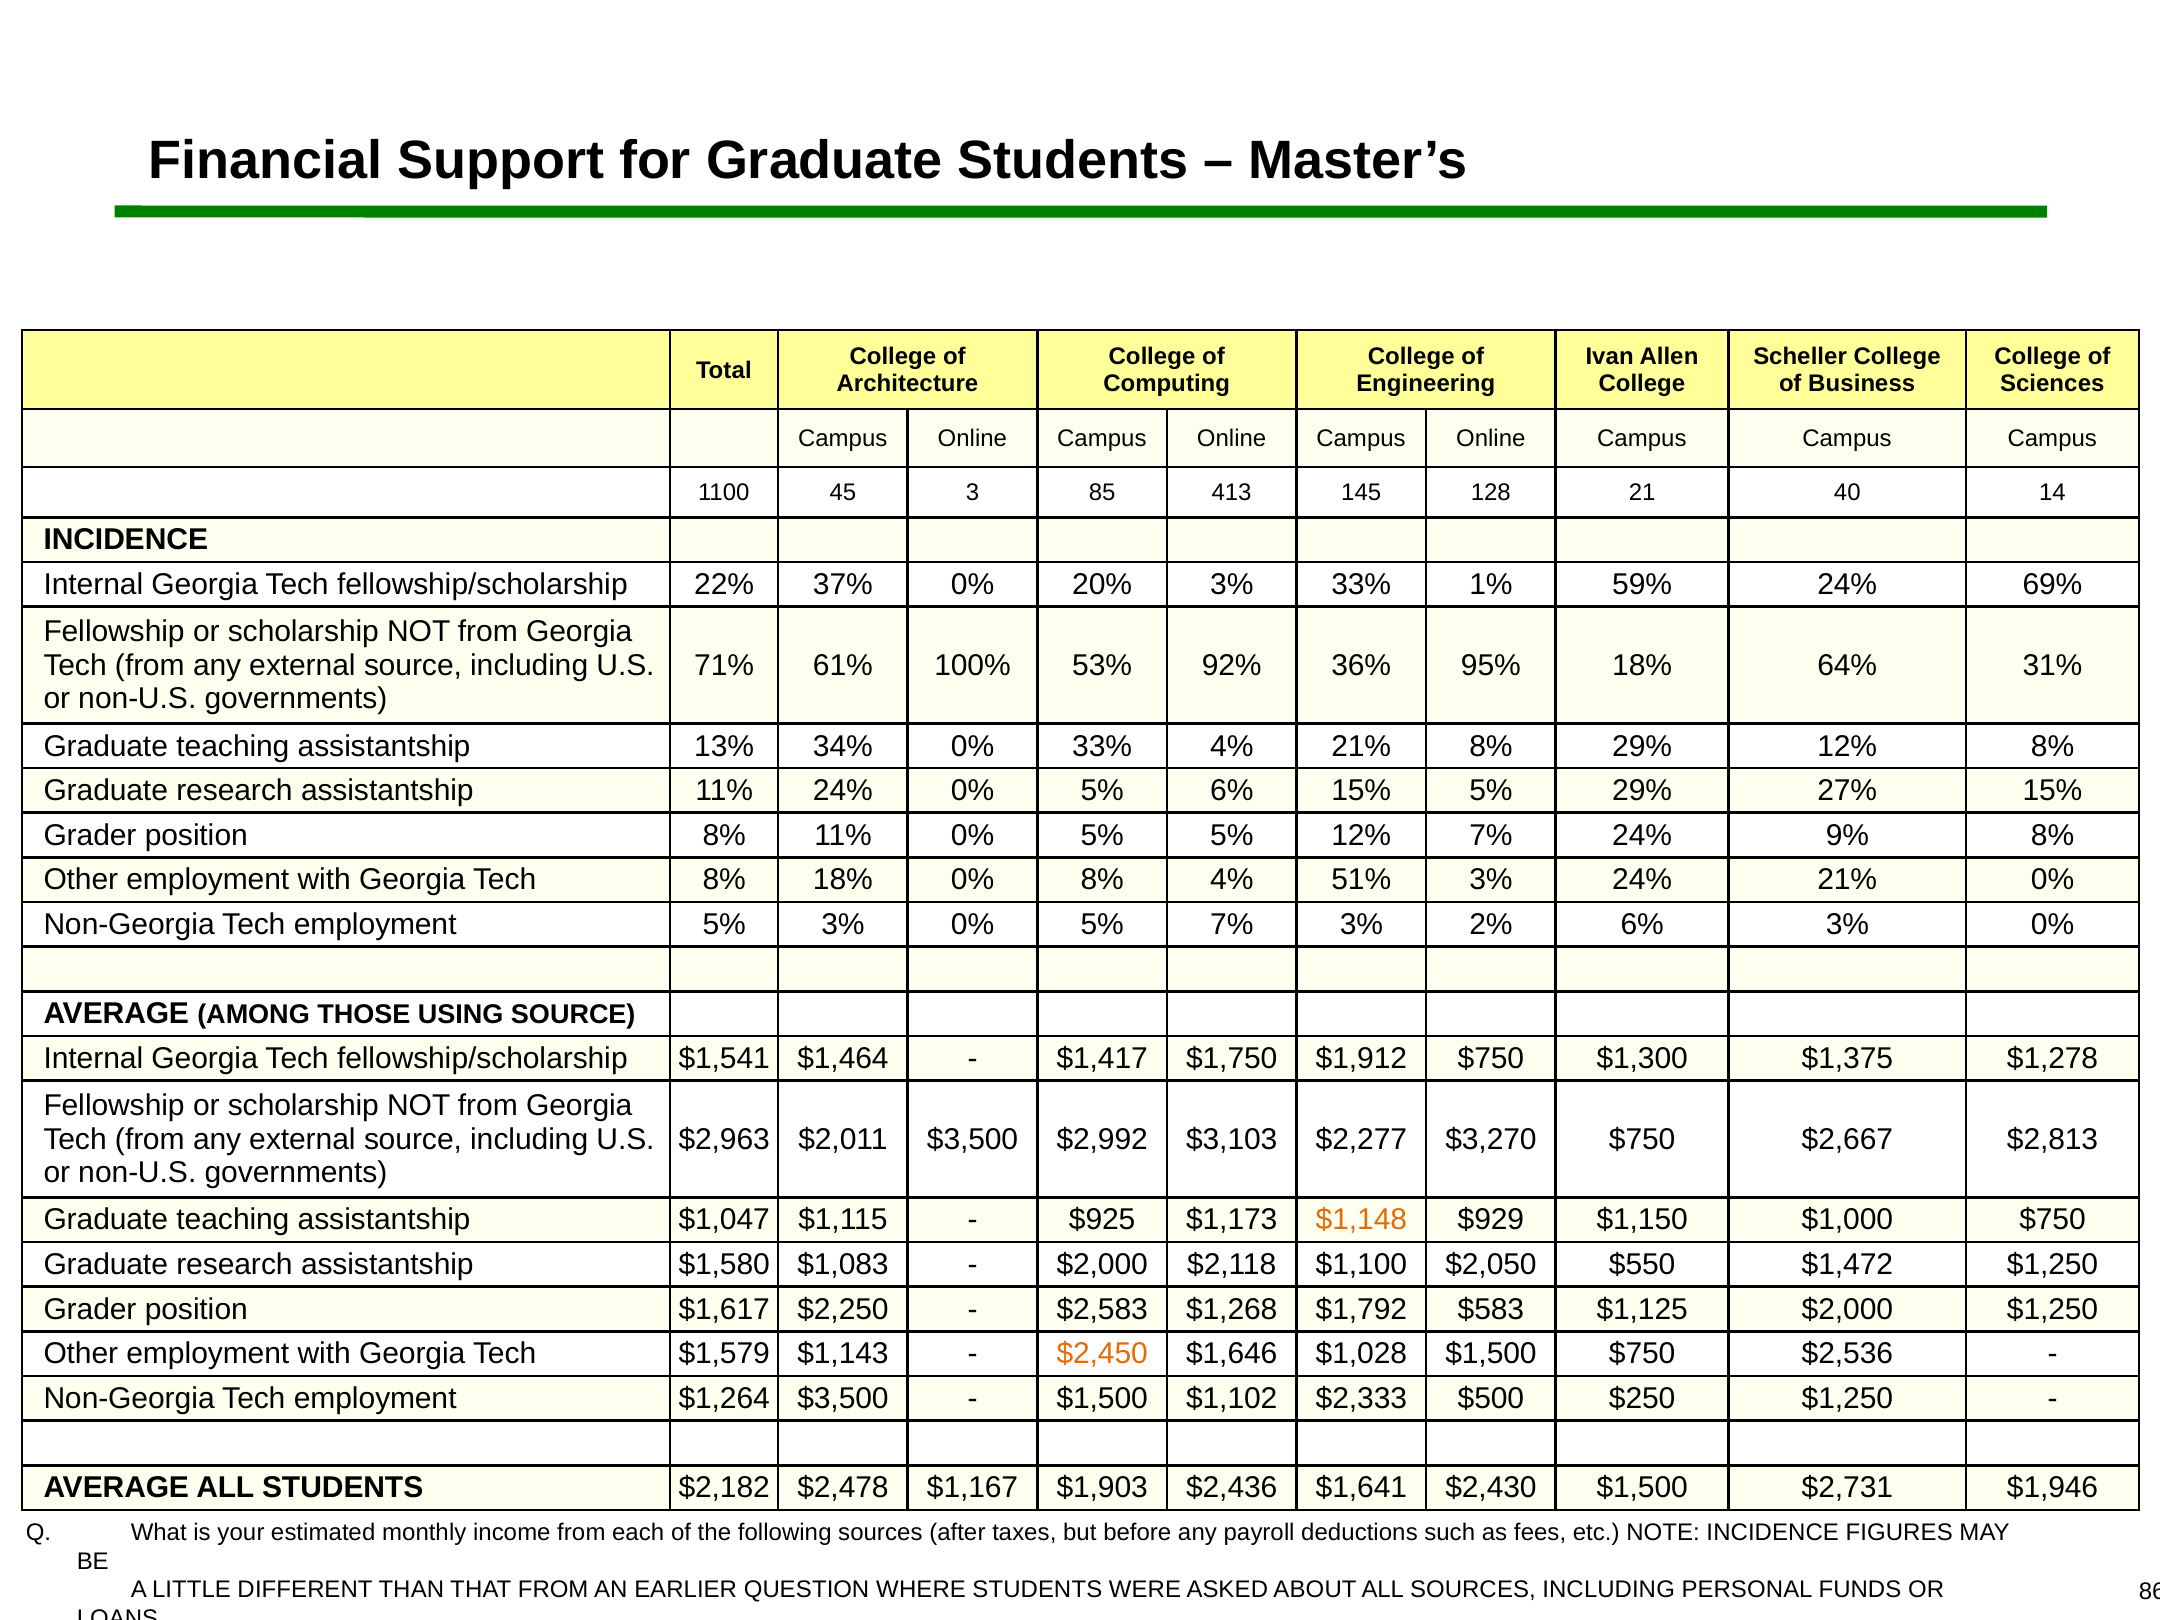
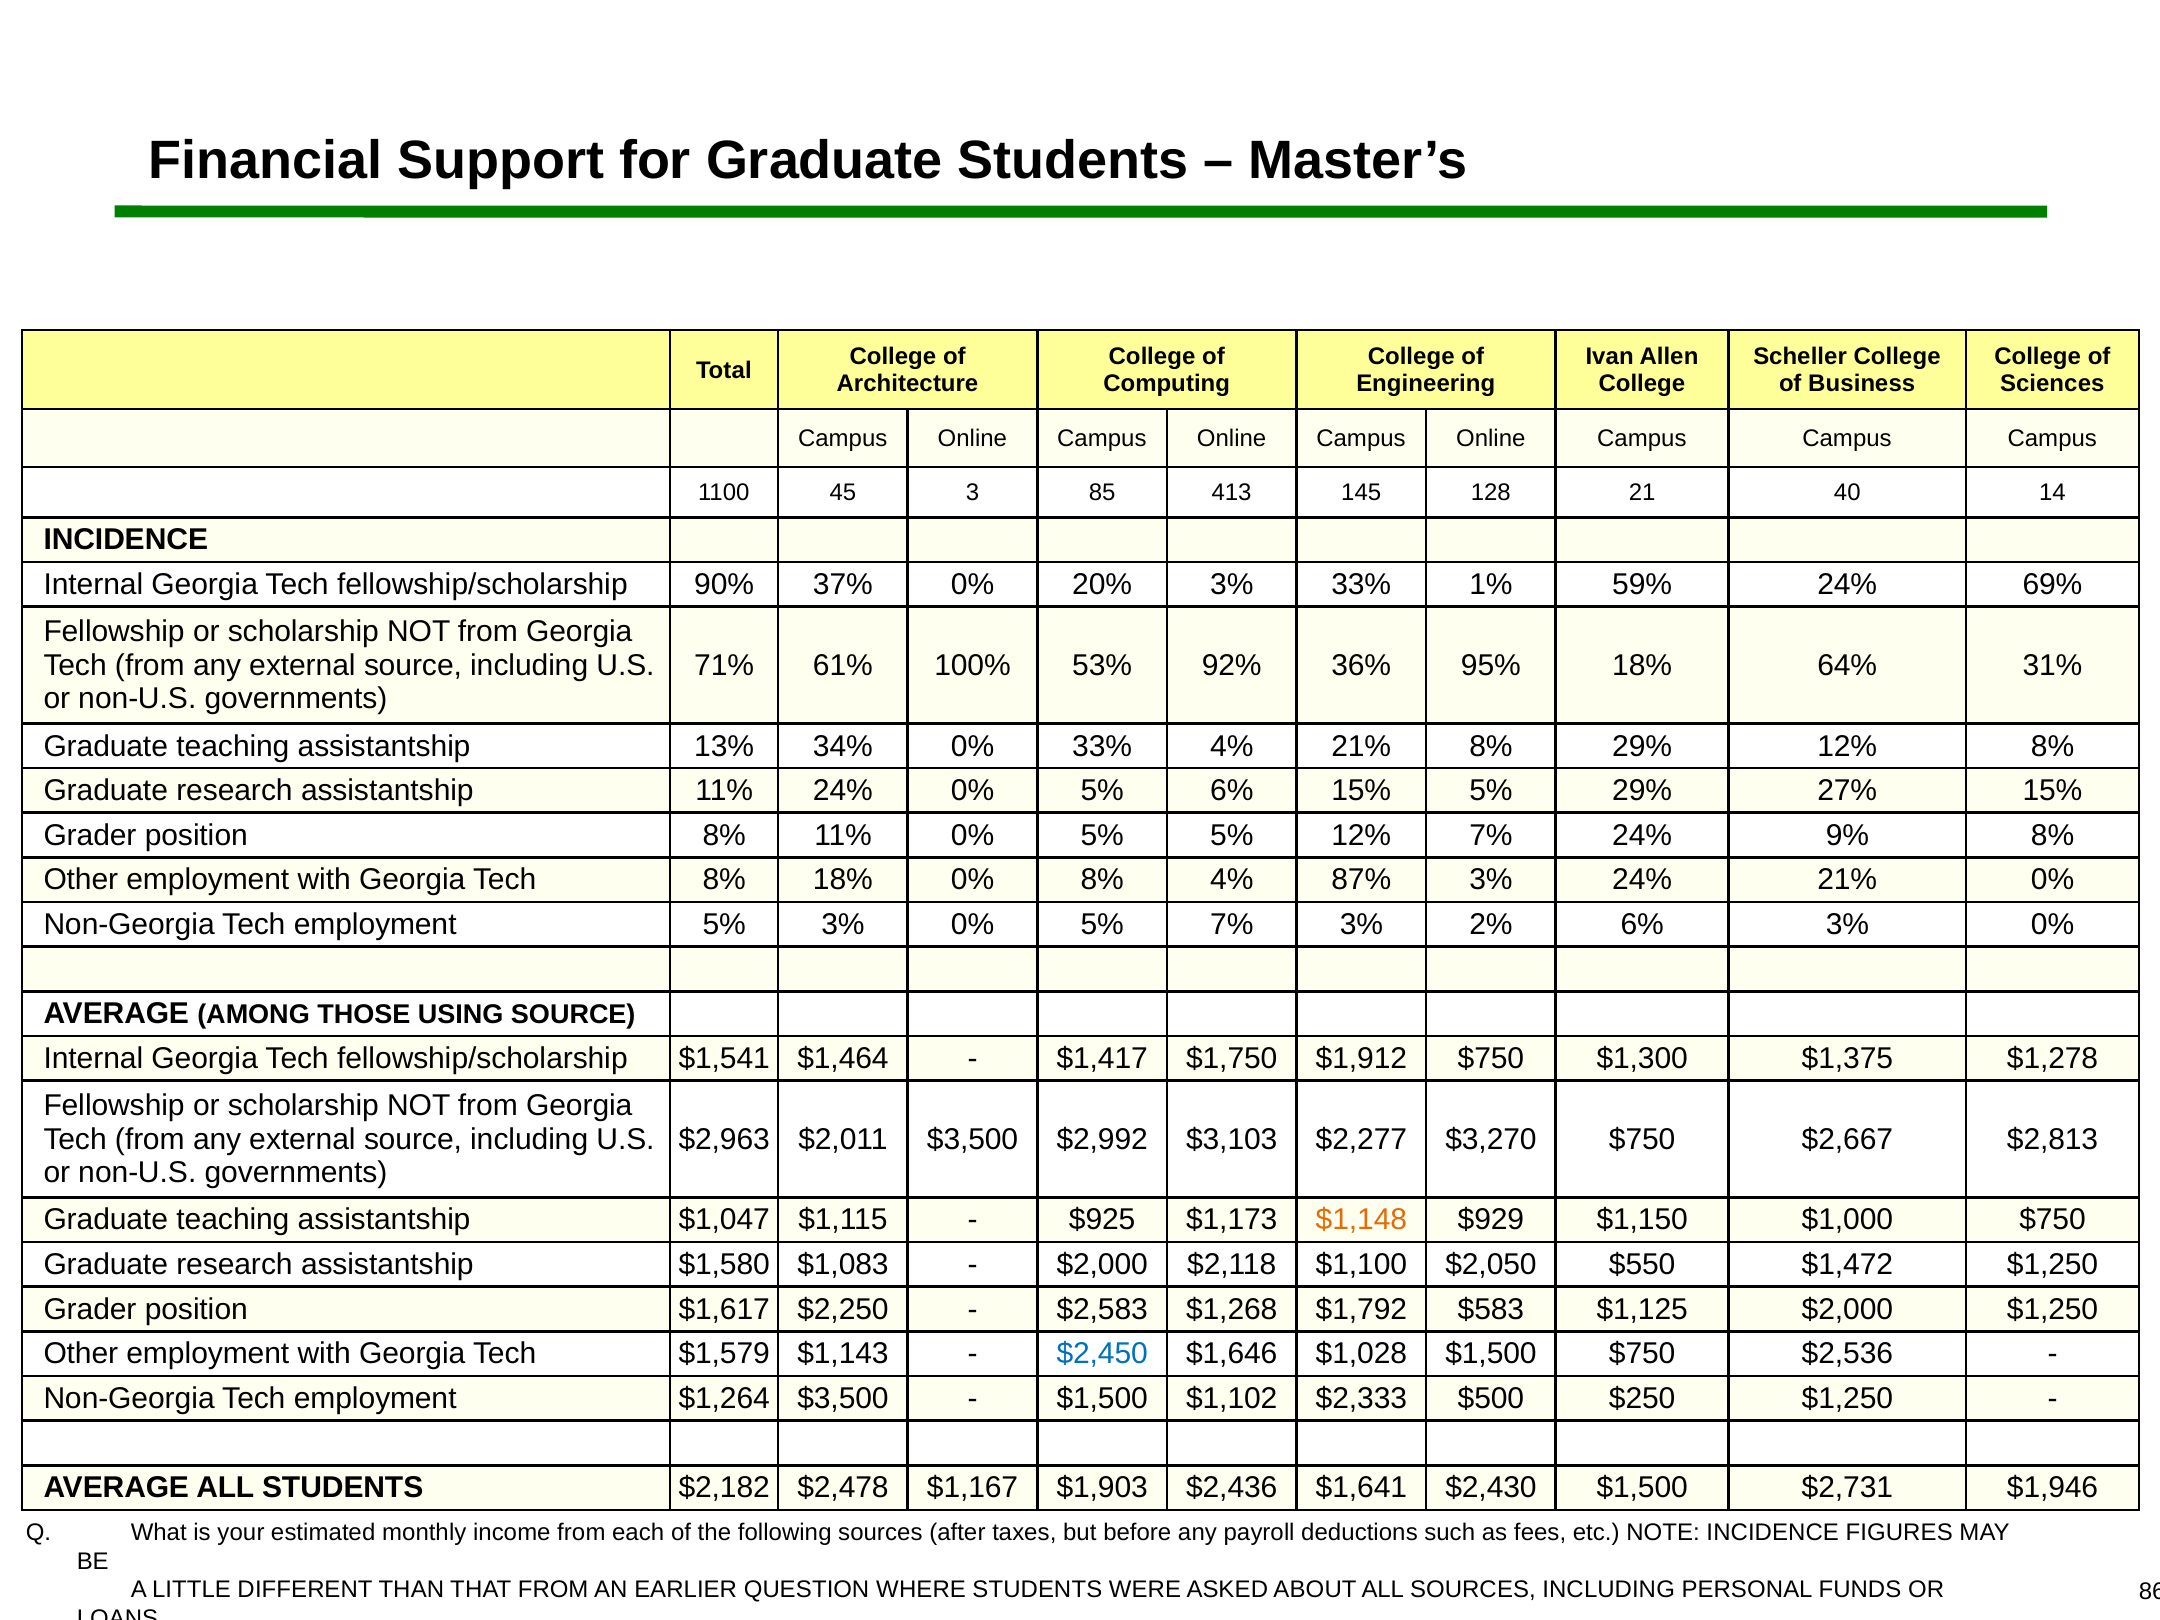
22%: 22% -> 90% (724, 585)
51%: 51% -> 87% (1361, 880)
$2,450 colour: orange -> blue (1102, 1354)
